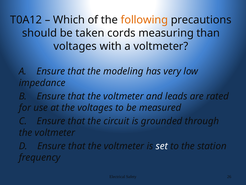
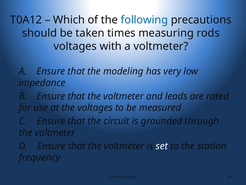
following colour: orange -> blue (144, 20)
cords: cords -> times (121, 33)
than: than -> rods (208, 33)
